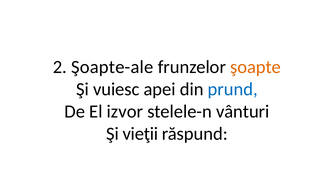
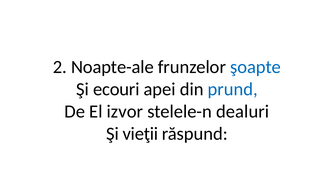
Şoapte-ale: Şoapte-ale -> Noapte-ale (112, 67)
şoapte colour: orange -> blue (256, 67)
vuiesc: vuiesc -> ecouri (116, 89)
vânturi: vânturi -> dealuri (243, 111)
